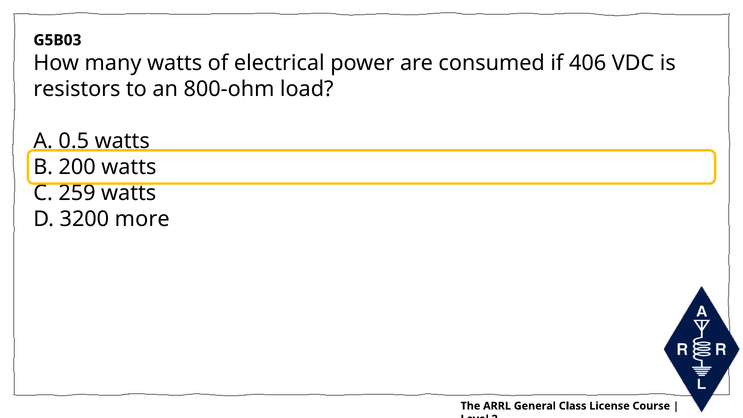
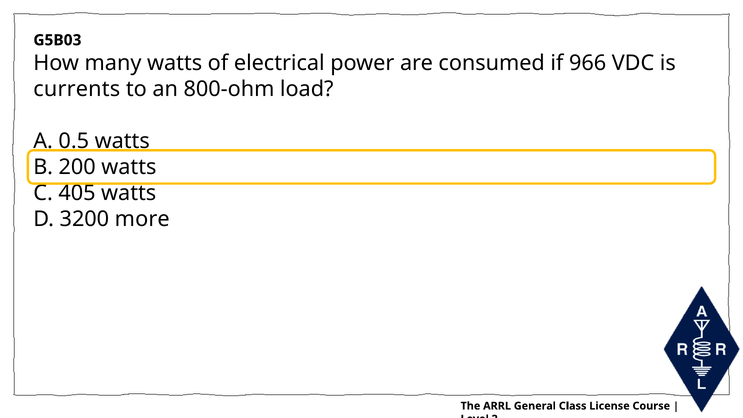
406: 406 -> 966 (588, 63)
resistors: resistors -> currents (77, 89)
259: 259 -> 405 (77, 193)
